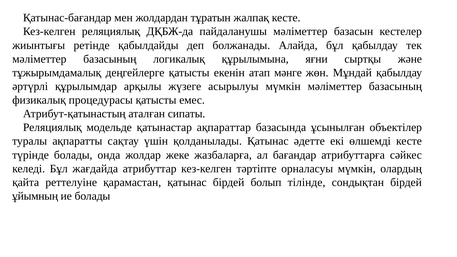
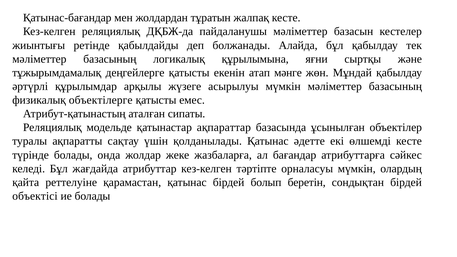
процедурасы: процедурасы -> объектілерге (101, 100)
тілінде: тілінде -> беретін (307, 182)
ұйымның: ұйымның -> объектісі (35, 196)
